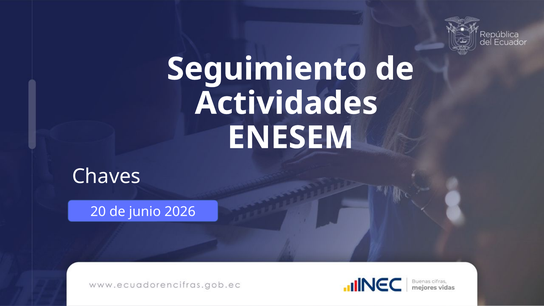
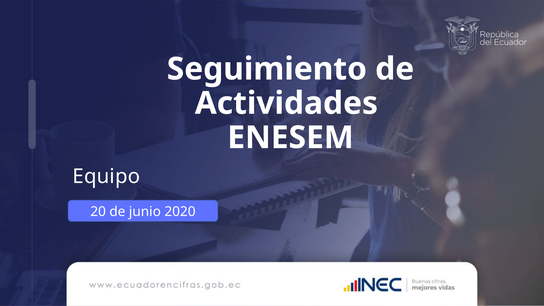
Chaves: Chaves -> Equipo (106, 176)
2026: 2026 -> 2020 (180, 212)
